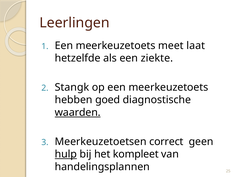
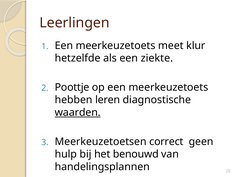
laat: laat -> klur (196, 46)
Stangk: Stangk -> Poottje (72, 87)
goed: goed -> leren (108, 100)
hulp underline: present -> none (66, 154)
kompleet: kompleet -> benouwd (136, 154)
